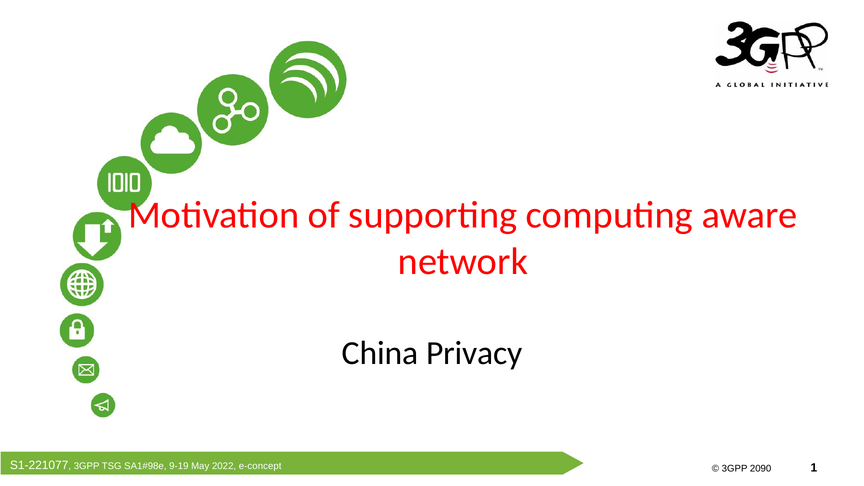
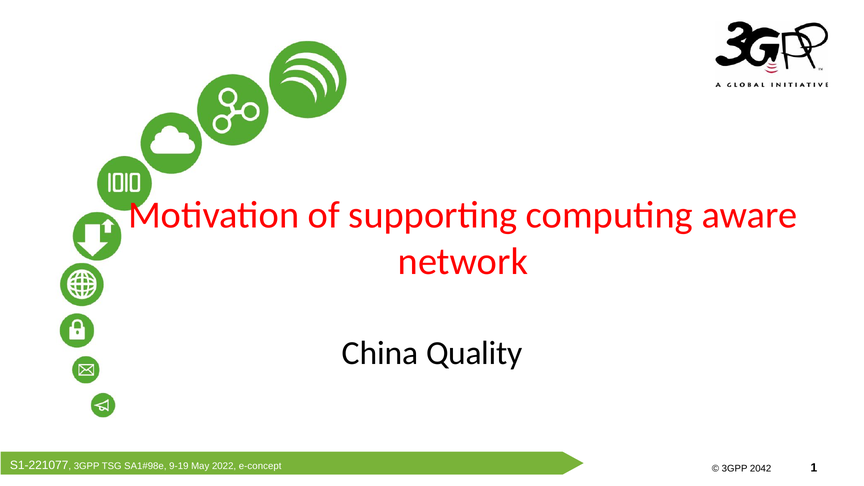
Privacy: Privacy -> Quality (474, 353)
2090: 2090 -> 2042 (761, 469)
